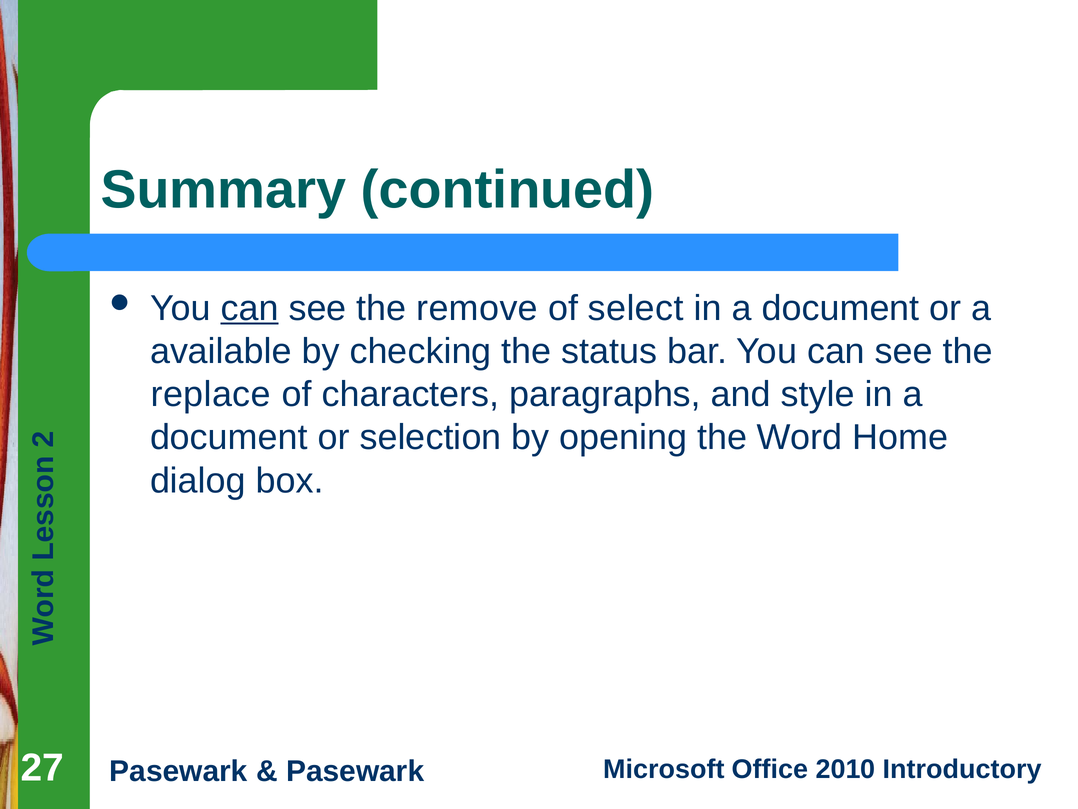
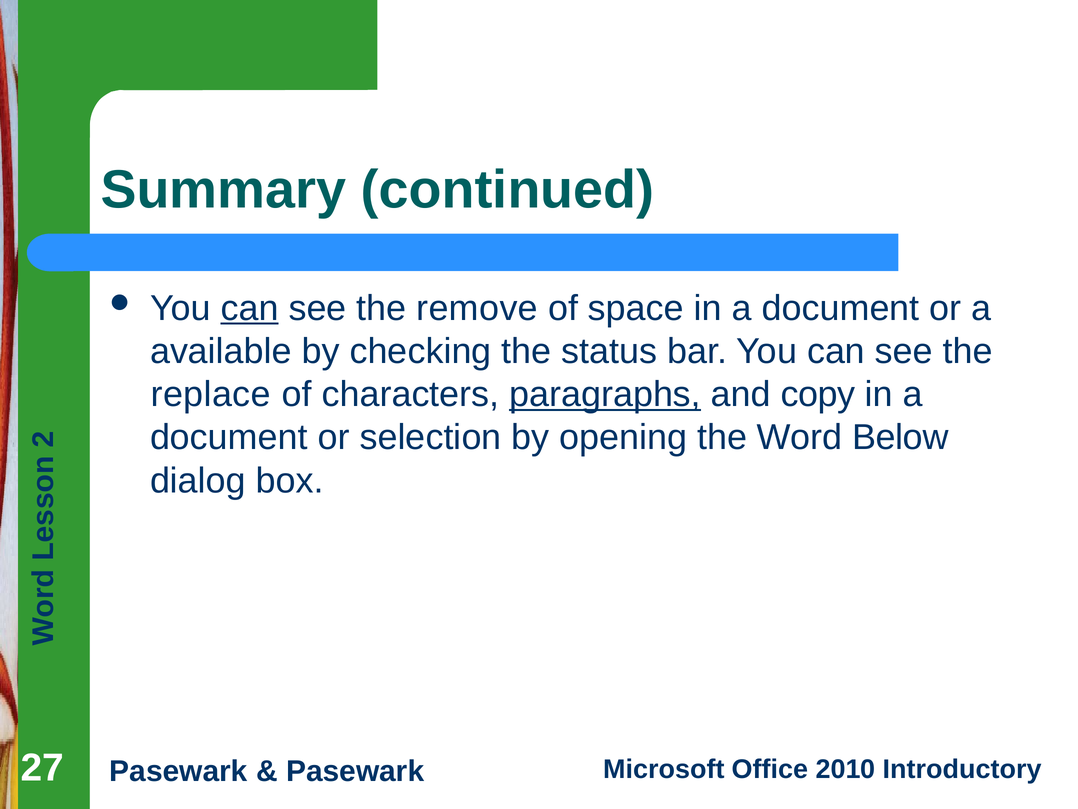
select: select -> space (636, 308)
paragraphs underline: none -> present (605, 394)
style: style -> copy (818, 394)
Home: Home -> Below (900, 437)
